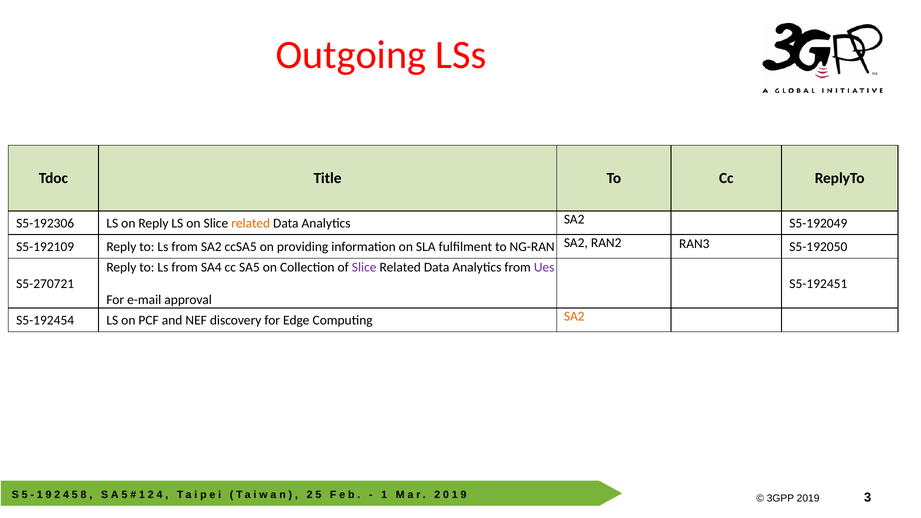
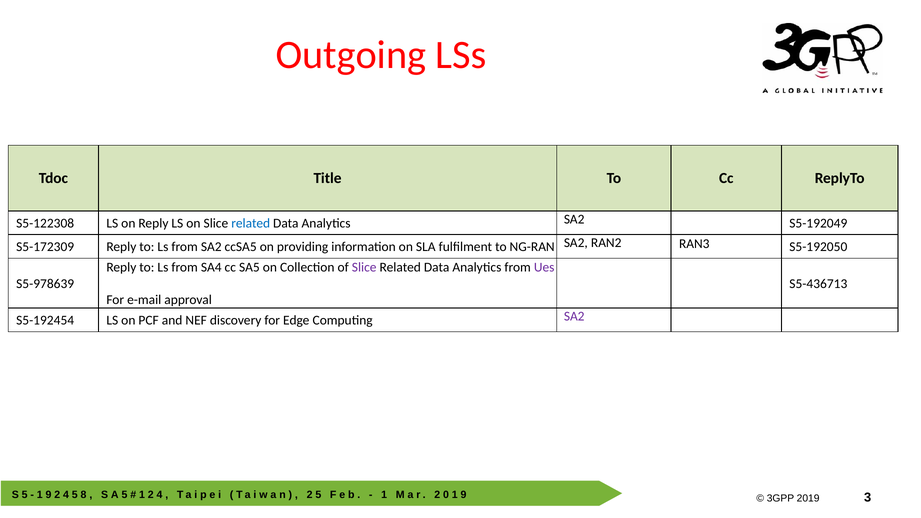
S5-192306: S5-192306 -> S5-122308 (45, 223)
related colour: orange -> blue (251, 223)
S5-192109: S5-192109 -> S5-172309 (45, 247)
S5-270721: S5-270721 -> S5-978639 (45, 284)
S5-192451: S5-192451 -> S5-436713 (818, 284)
SA2 colour: orange -> purple (574, 316)
